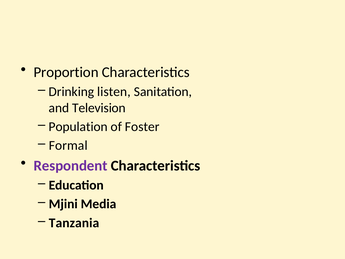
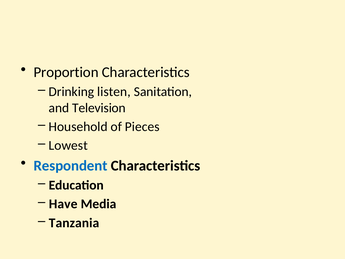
Population: Population -> Household (78, 127)
Foster: Foster -> Pieces (142, 127)
Formal: Formal -> Lowest (68, 145)
Respondent colour: purple -> blue (71, 165)
Mjini: Mjini -> Have (63, 204)
